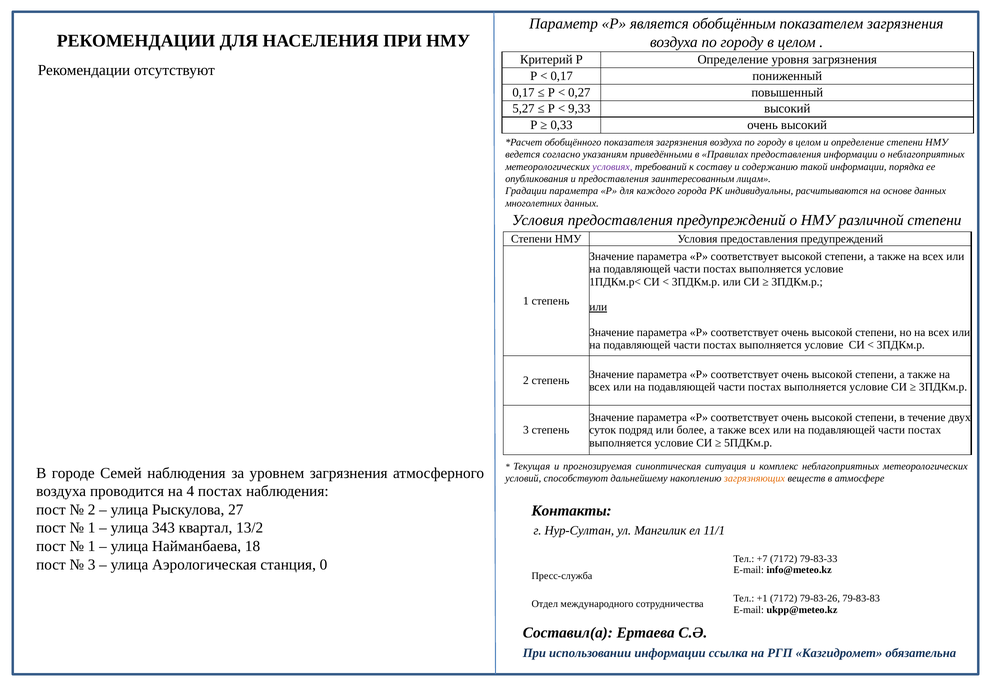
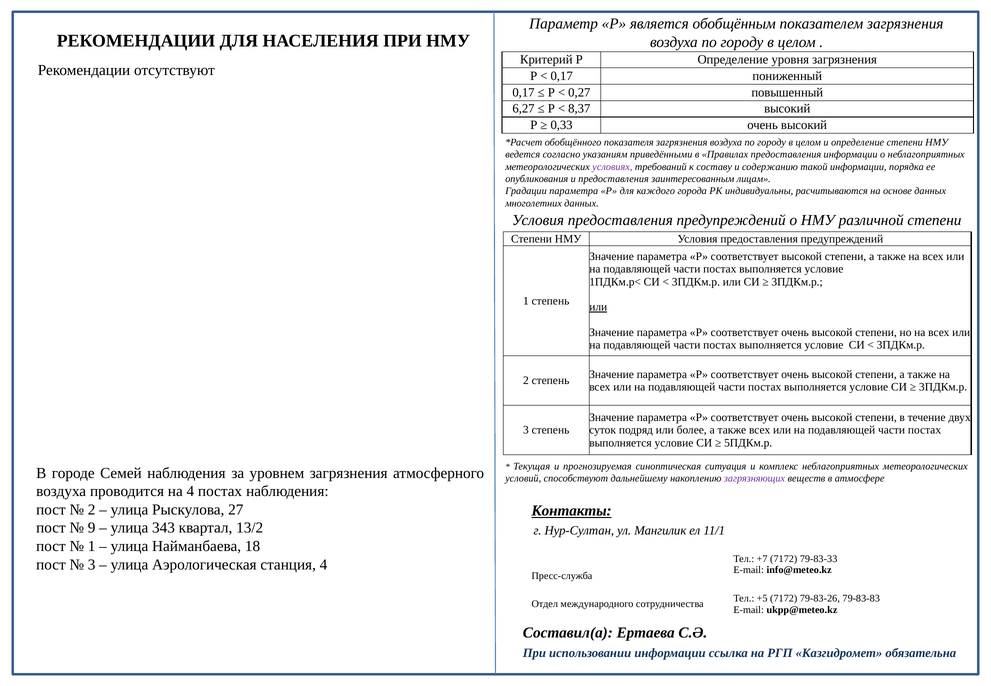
5,27: 5,27 -> 6,27 (523, 109)
9,33: 9,33 -> 8,37 (579, 109)
загрязняющих colour: orange -> purple (754, 478)
Контакты underline: none -> present (572, 511)
1: 1 -> 9 (92, 528)
станция 0: 0 -> 4 (324, 565)
+1: +1 -> +5 (762, 598)
